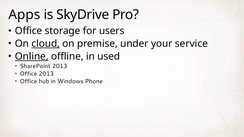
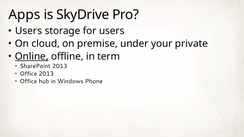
Office: Office -> Users (29, 31)
cloud underline: present -> none (46, 44)
service: service -> private (191, 44)
used: used -> term (109, 56)
